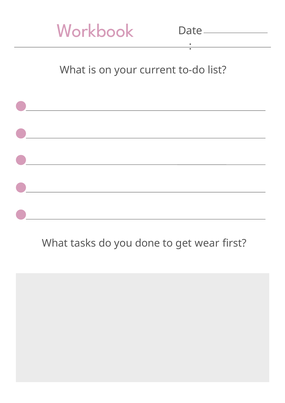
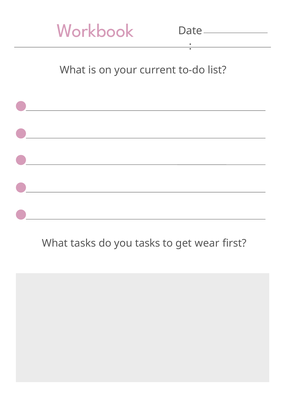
you done: done -> tasks (148, 243)
